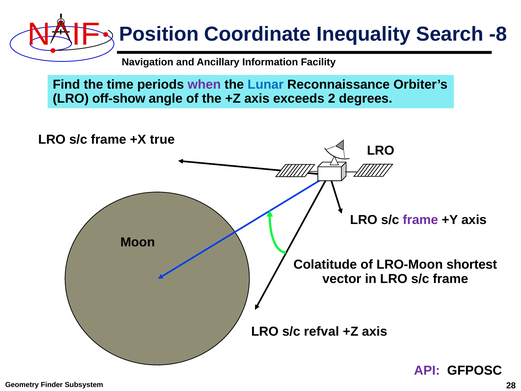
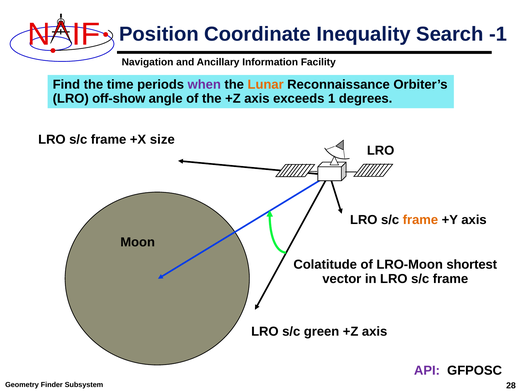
-8: -8 -> -1 (498, 34)
Lunar colour: blue -> orange (266, 84)
2: 2 -> 1 (332, 99)
true: true -> size (162, 139)
frame colour: purple -> orange (420, 220)
refval: refval -> green (322, 331)
